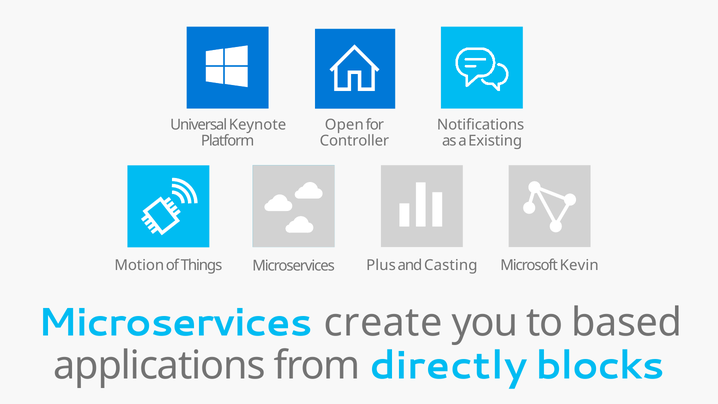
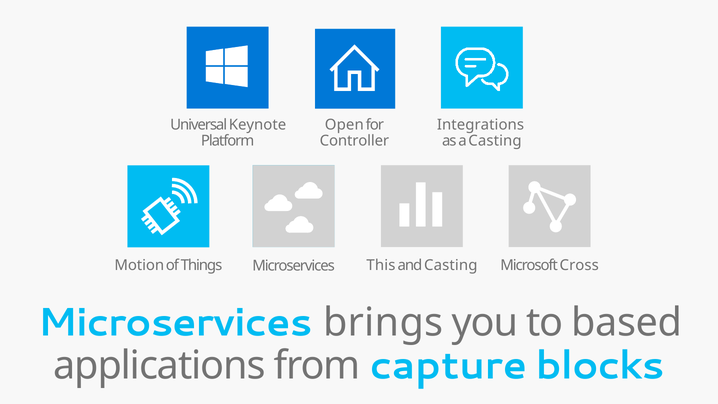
Notifications: Notifications -> Integrations (481, 125)
a Existing: Existing -> Casting (495, 141)
Plus: Plus -> This (381, 265)
Kevin: Kevin -> Cross (579, 265)
create: create -> brings (383, 323)
directly: directly -> capture (448, 365)
